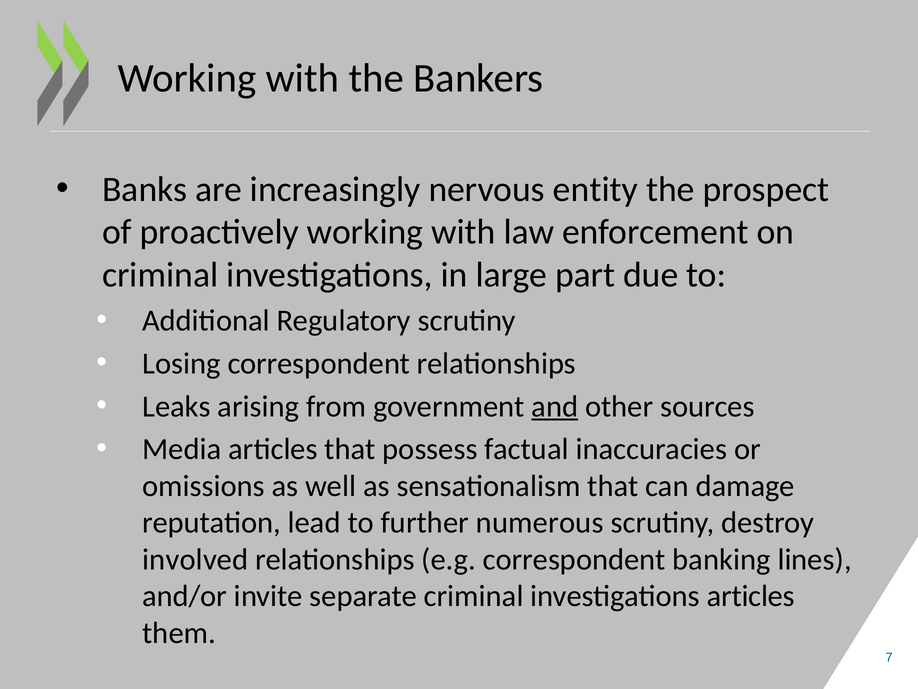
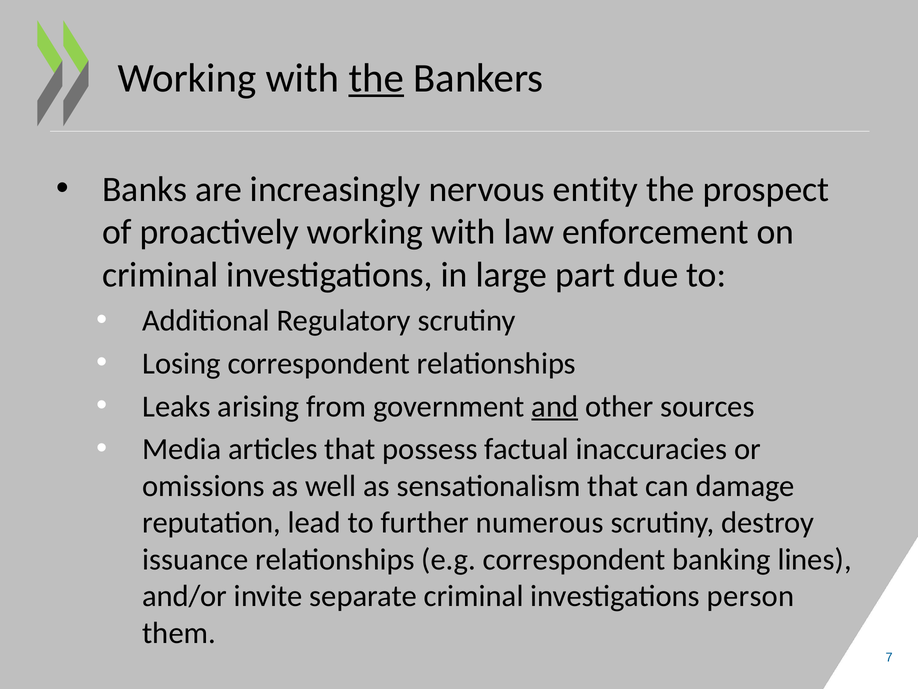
the underline: none -> present (376, 78)
involved: involved -> issuance (195, 559)
investigations articles: articles -> person (751, 596)
